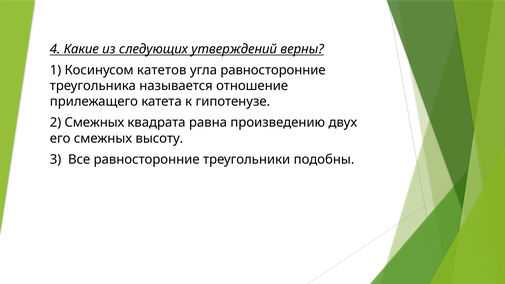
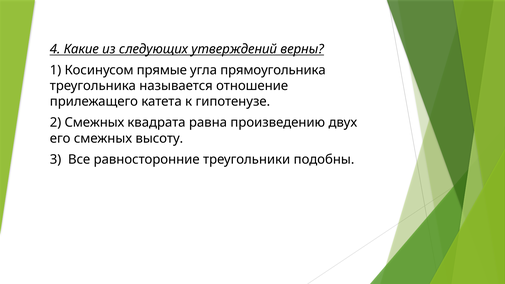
катетов: катетов -> прямые (162, 70)
угла равносторонние: равносторонние -> прямоугольника (273, 70)
